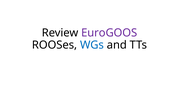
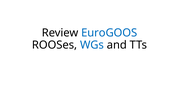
EuroGOOS colour: purple -> blue (109, 33)
